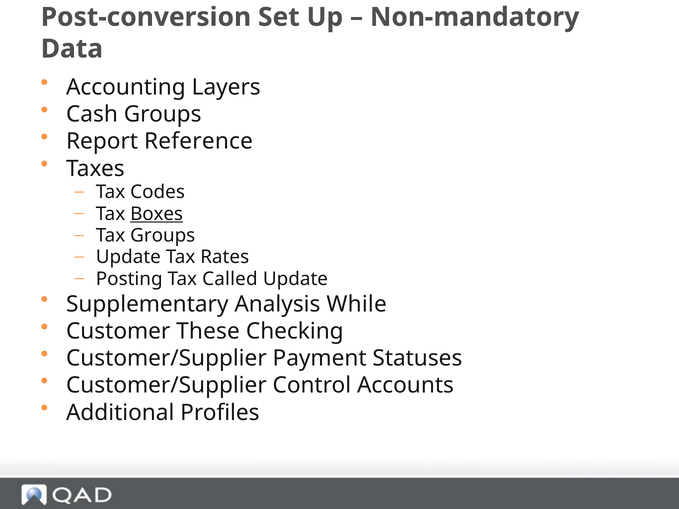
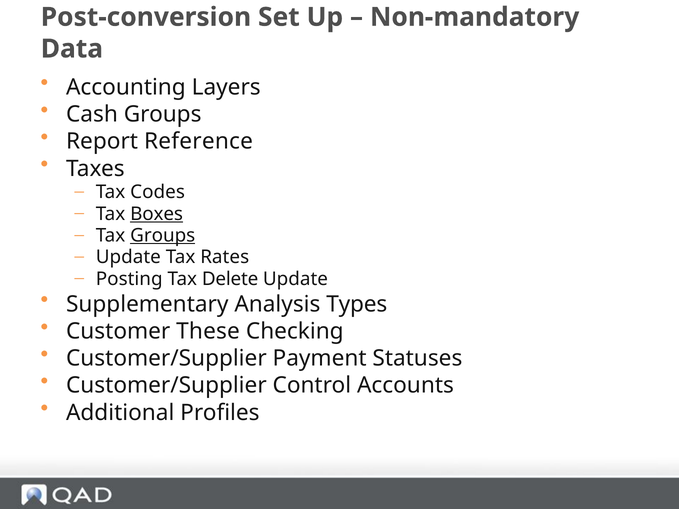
Groups underline: none -> present (163, 236)
Called: Called -> Delete (230, 279)
While: While -> Types (357, 304)
